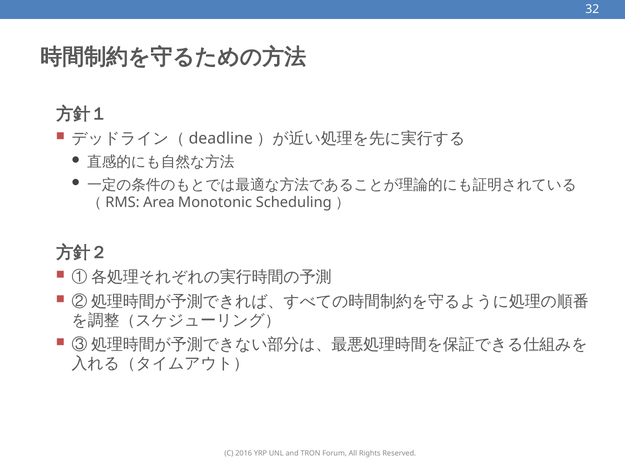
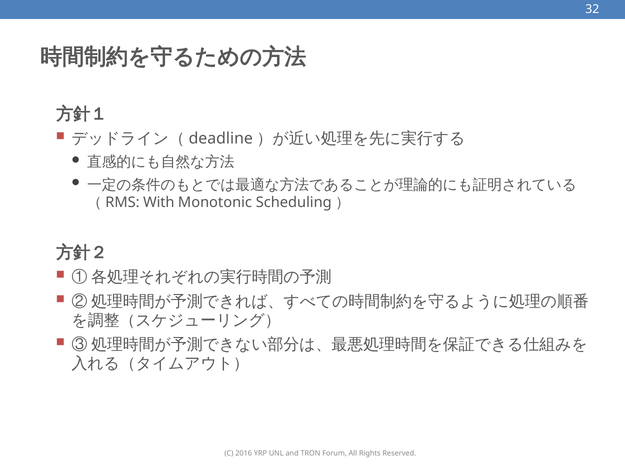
Area: Area -> With (159, 202)
